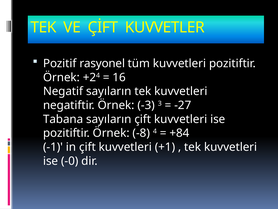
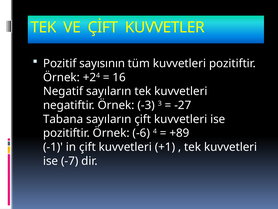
rasyonel: rasyonel -> sayısının (102, 63)
-8: -8 -> -6 (141, 133)
+84: +84 -> +89 (179, 133)
-0: -0 -> -7 (70, 161)
